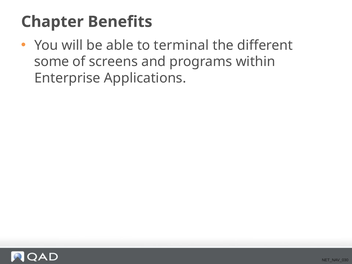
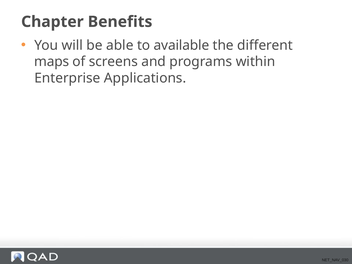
terminal: terminal -> available (181, 45)
some: some -> maps (52, 62)
